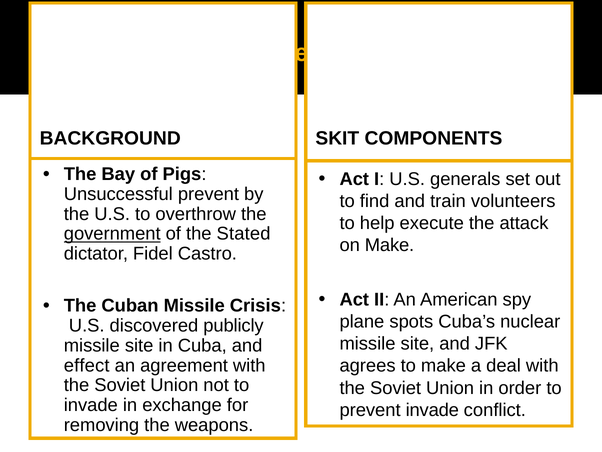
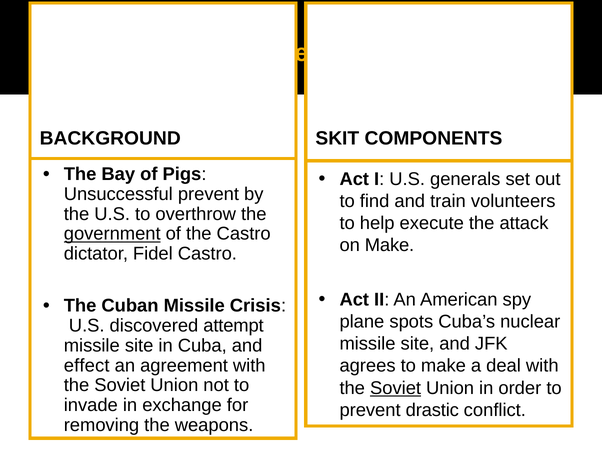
the Stated: Stated -> Castro (244, 234)
publicly: publicly -> attempt (234, 325)
Soviet underline: none -> present (396, 388)
prevent invade: invade -> drastic (432, 410)
